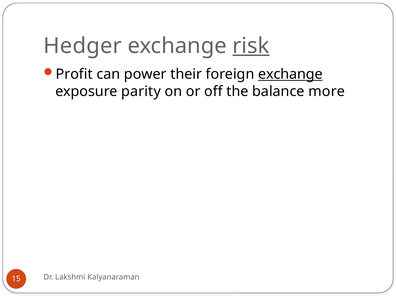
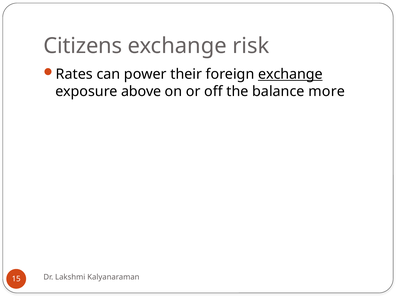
Hedger: Hedger -> Citizens (83, 46)
risk underline: present -> none (251, 46)
Profit: Profit -> Rates (74, 74)
parity: parity -> above (141, 91)
